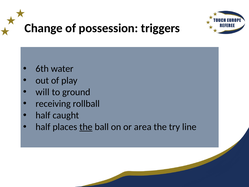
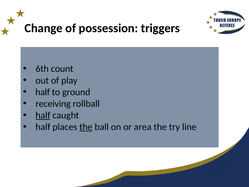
water: water -> count (62, 69)
will: will -> half (43, 92)
half underline: none -> present (43, 115)
